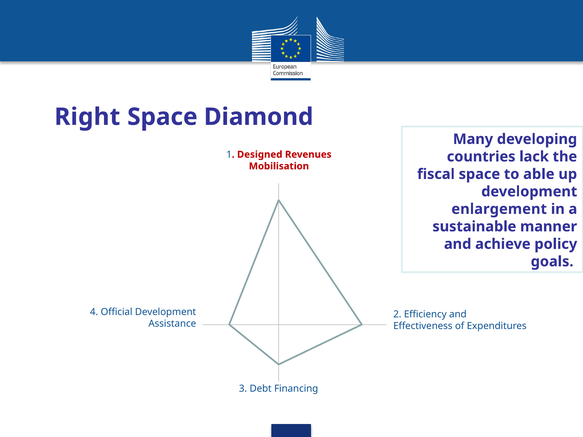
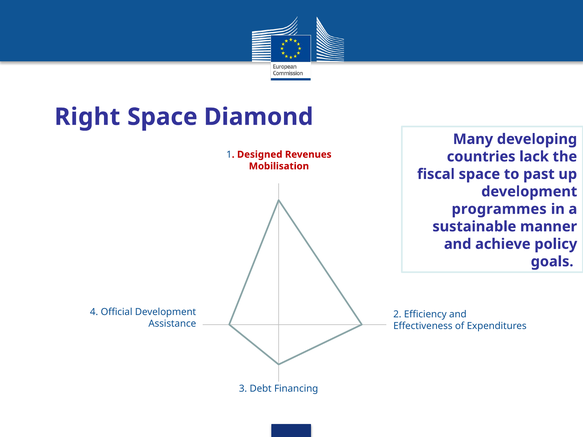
able: able -> past (539, 174)
enlargement: enlargement -> programmes (499, 209)
